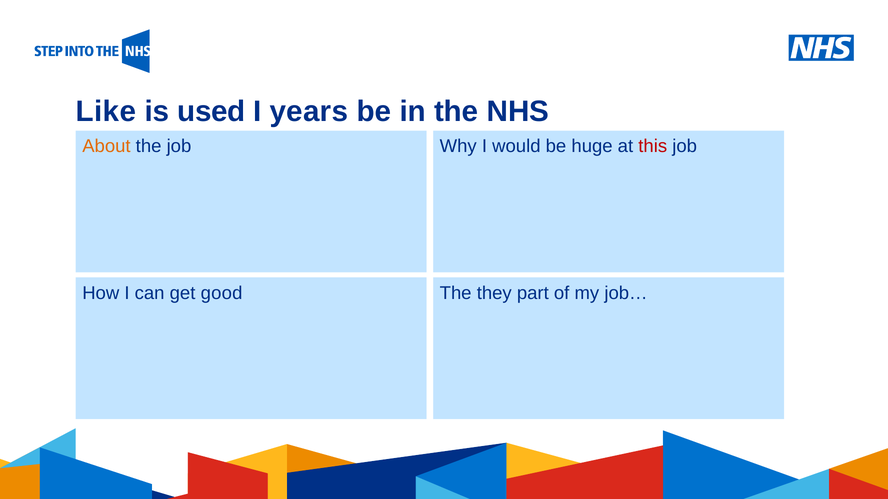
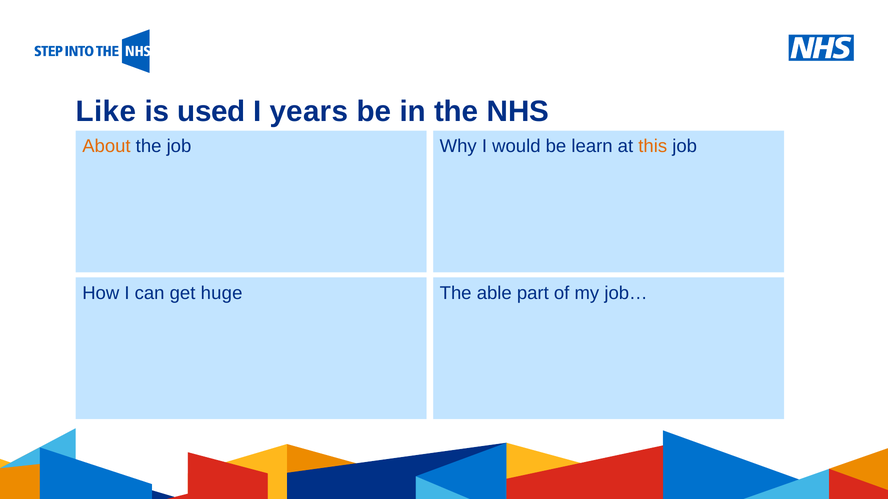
huge: huge -> learn (592, 146)
this colour: red -> orange (653, 146)
good: good -> huge (222, 293)
they: they -> able (494, 293)
